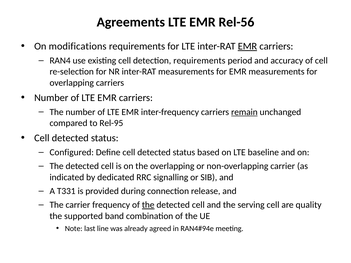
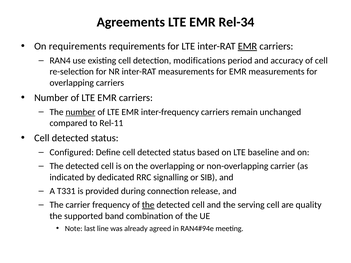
Rel-56: Rel-56 -> Rel-34 (236, 22)
On modifications: modifications -> requirements (78, 46)
detection requirements: requirements -> modifications (199, 61)
number underline: none -> present (80, 112)
remain underline: present -> none (244, 112)
Rel-95: Rel-95 -> Rel-11 (111, 123)
